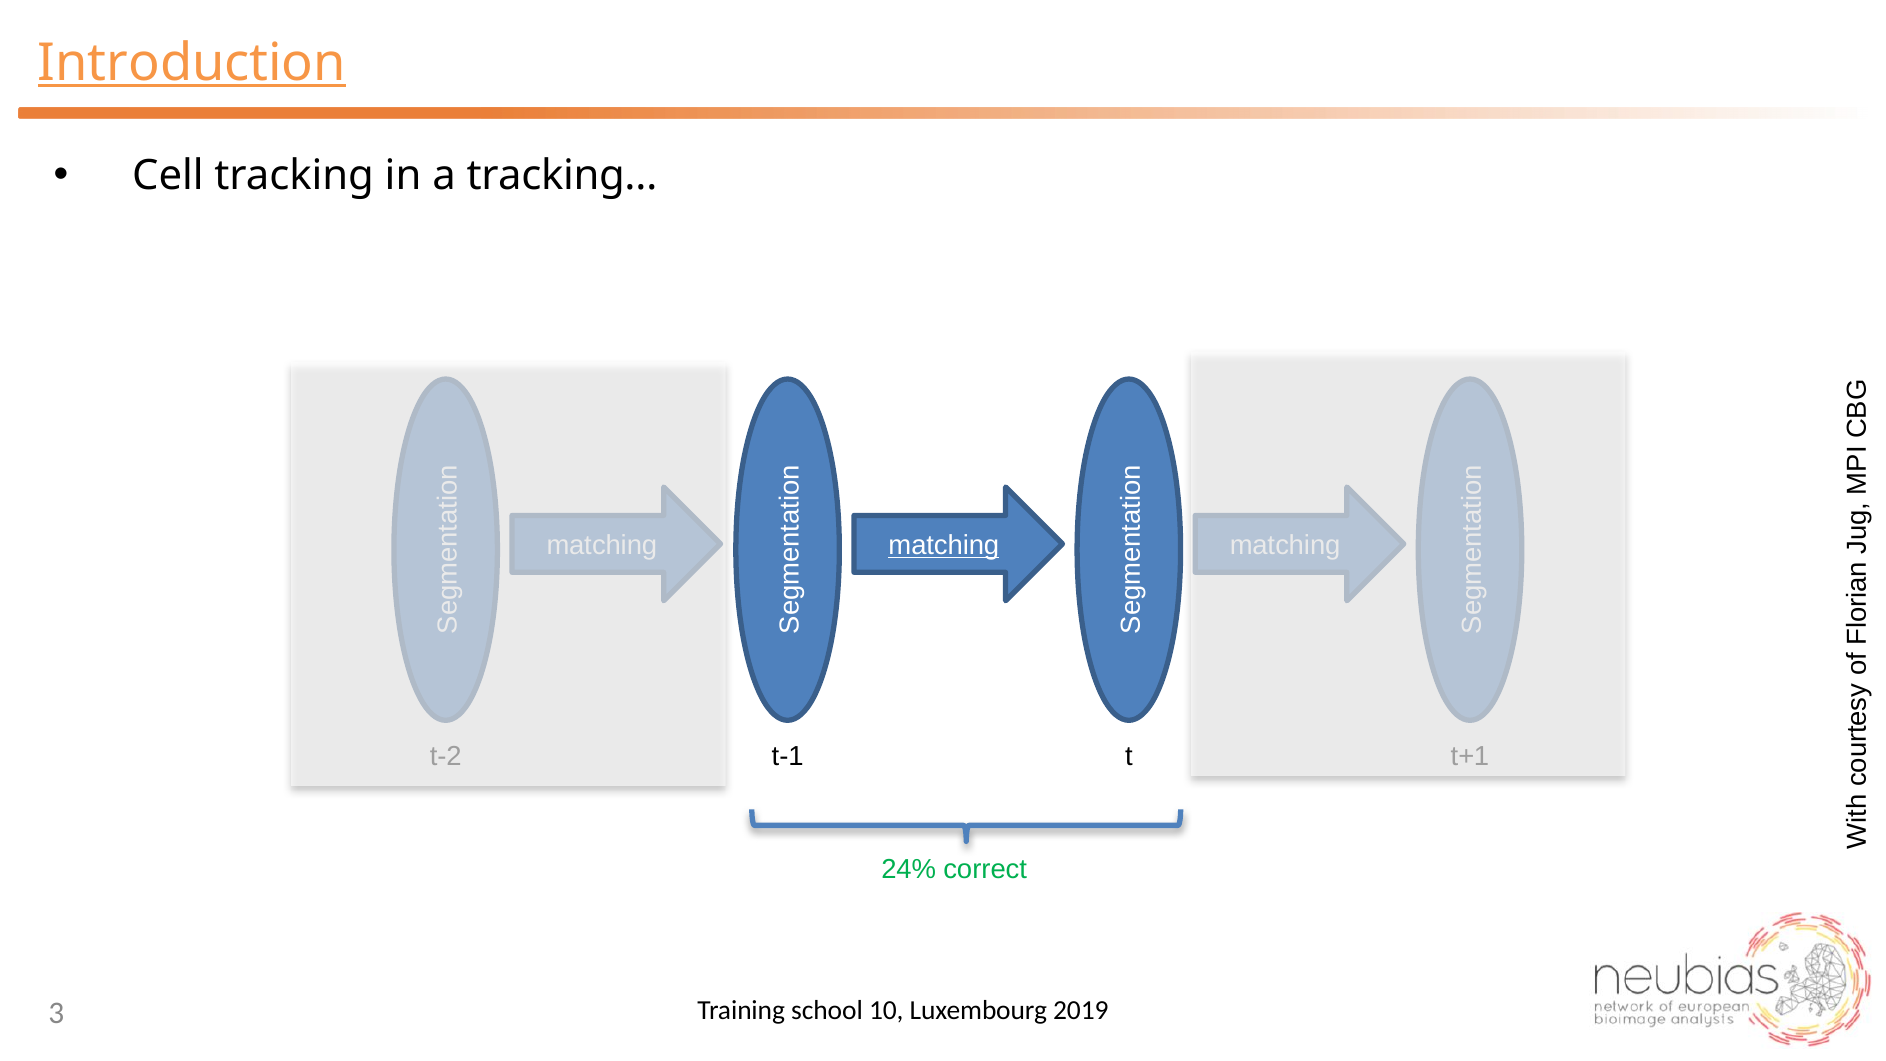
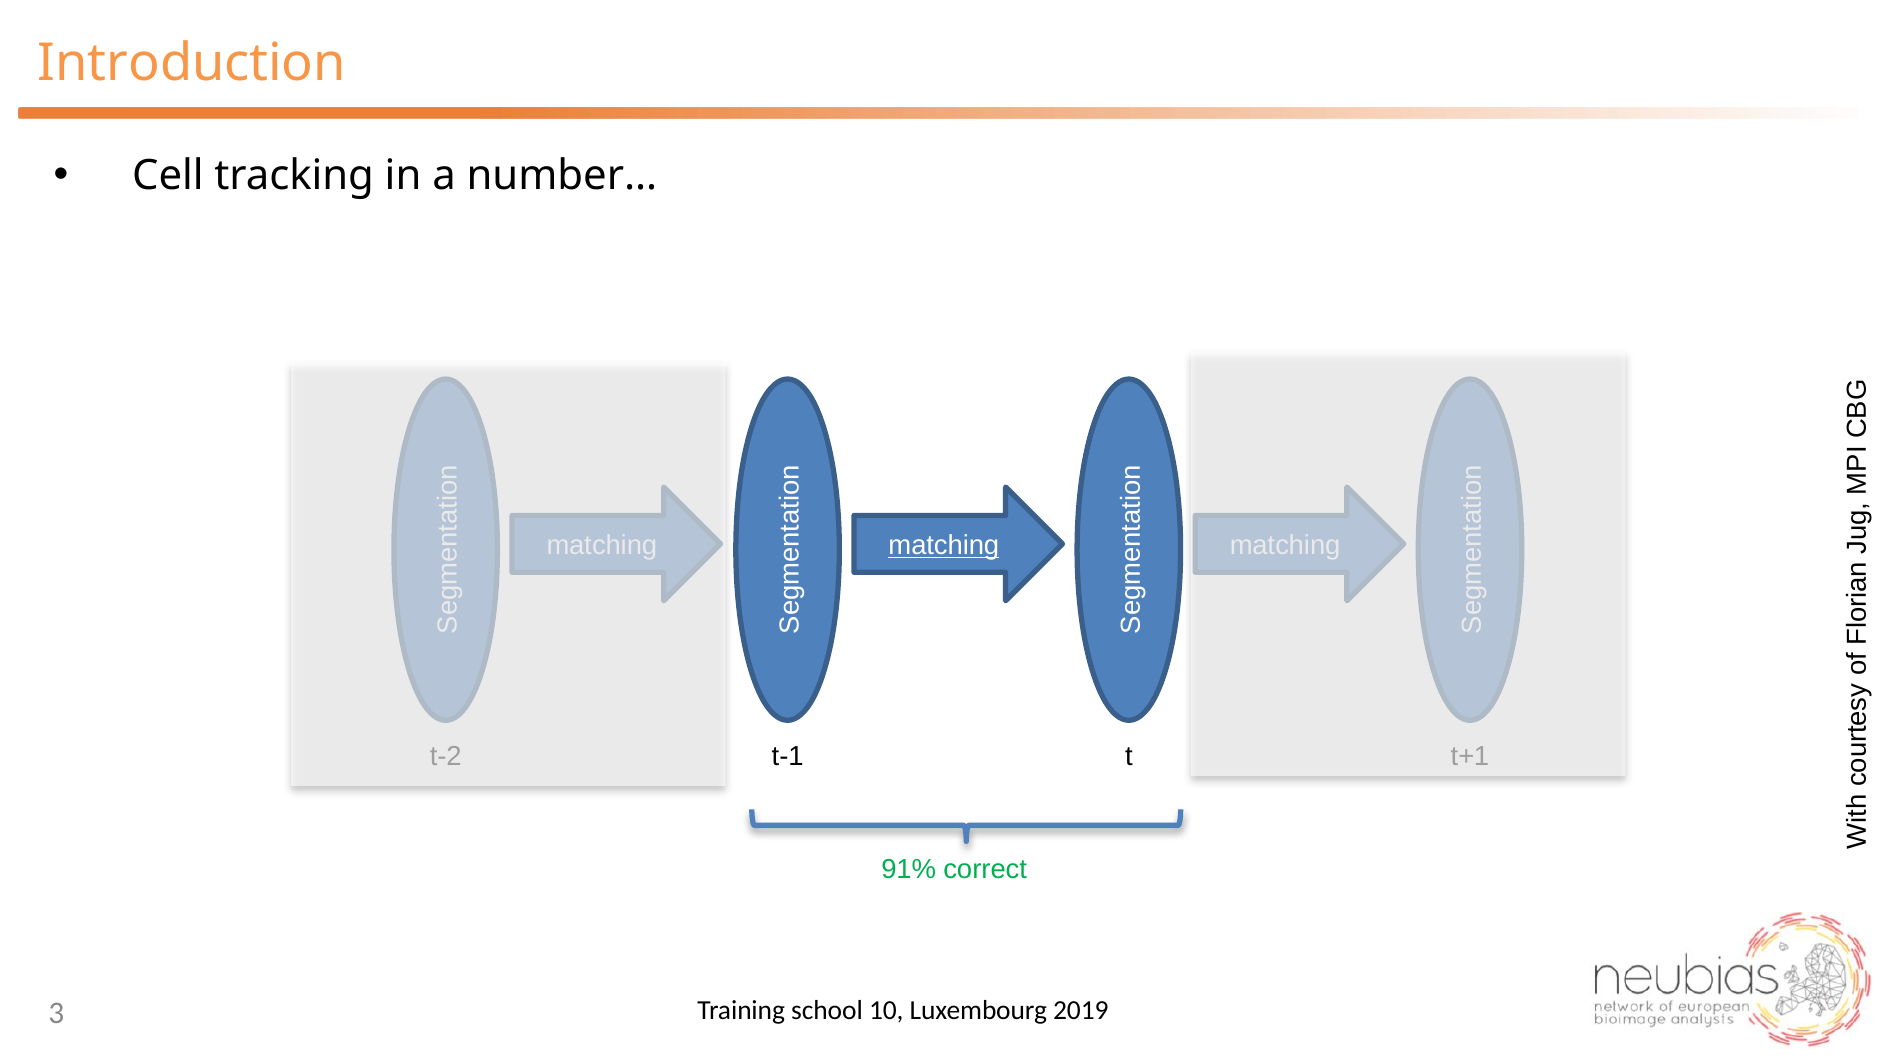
Introduction underline: present -> none (192, 63)
tracking…: tracking… -> number… (562, 176)
24%: 24% -> 91% (909, 869)
